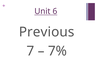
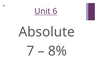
Previous: Previous -> Absolute (47, 32)
7%: 7% -> 8% (57, 51)
